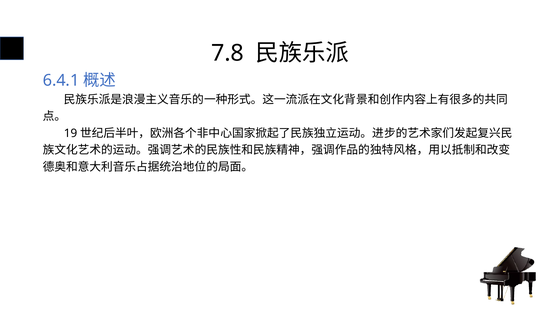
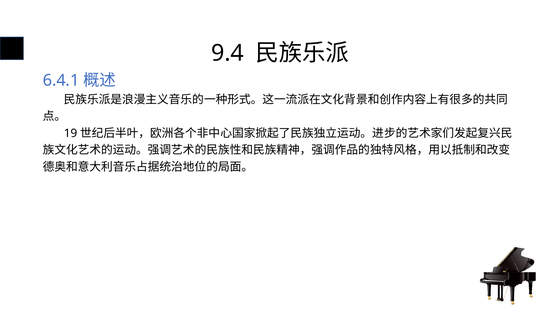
7.8: 7.8 -> 9.4 (228, 53)
